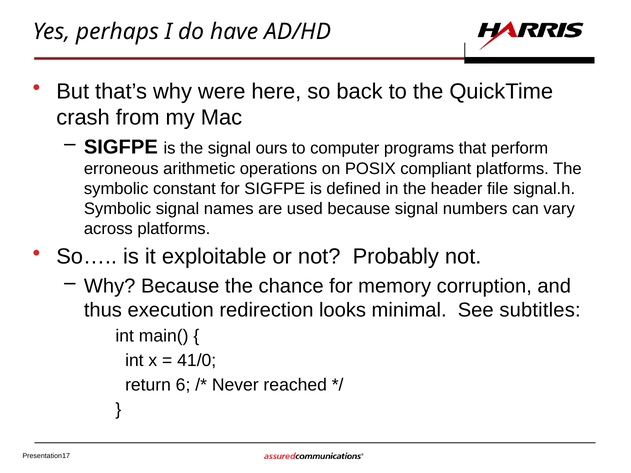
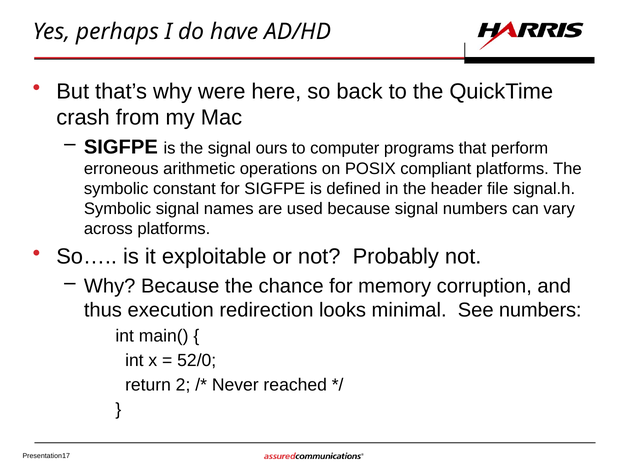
See subtitles: subtitles -> numbers (540, 310)
41/0: 41/0 -> 52/0 (197, 361)
6: 6 -> 2 (183, 385)
